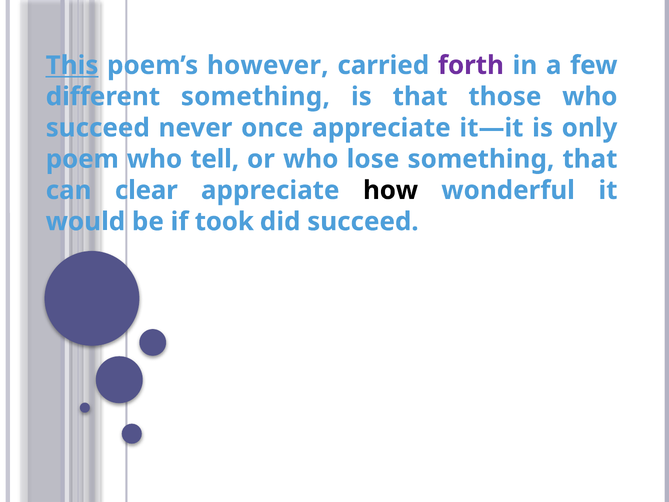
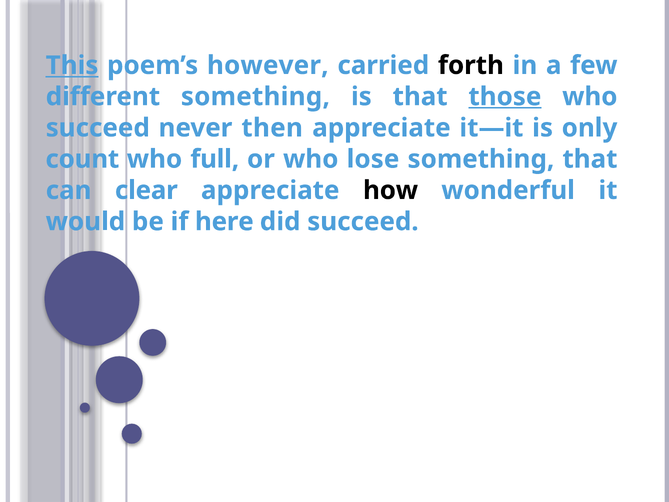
forth colour: purple -> black (471, 65)
those underline: none -> present (505, 97)
once: once -> then (272, 128)
poem: poem -> count (82, 159)
tell: tell -> full (215, 159)
took: took -> here (224, 222)
